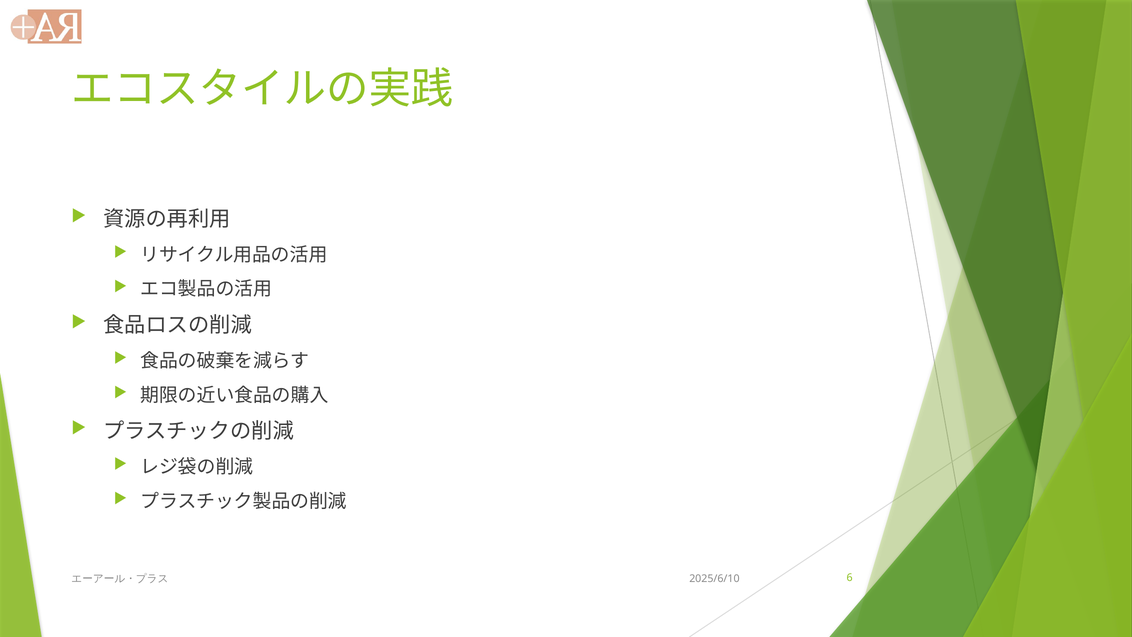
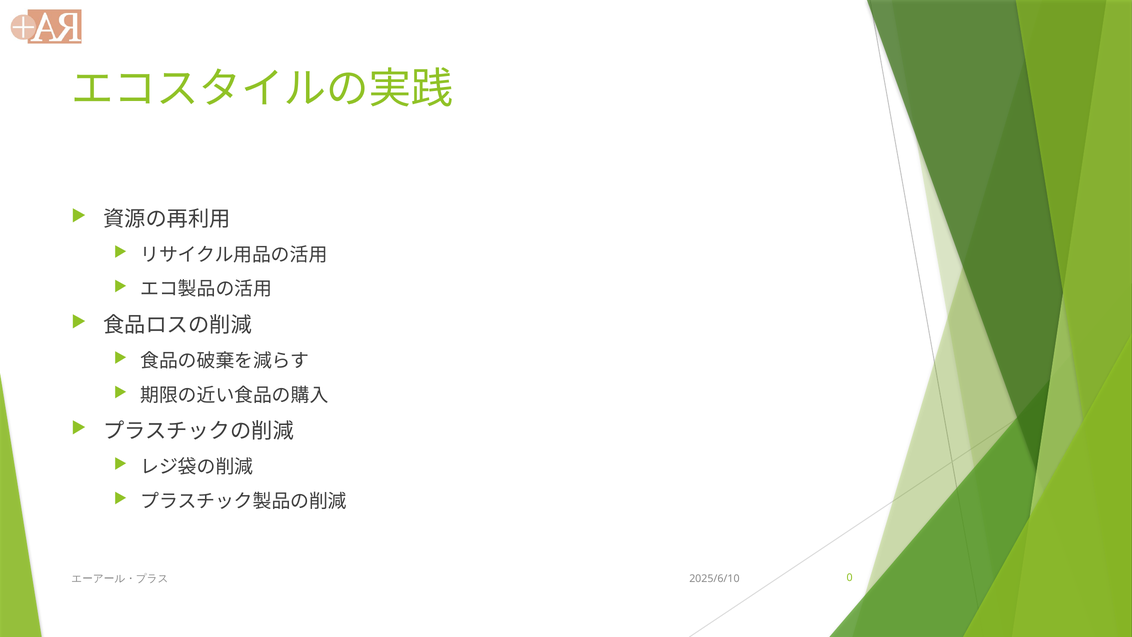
6: 6 -> 0 (850, 578)
